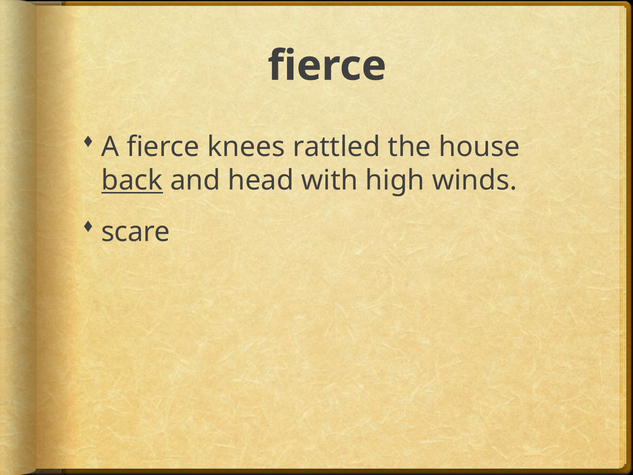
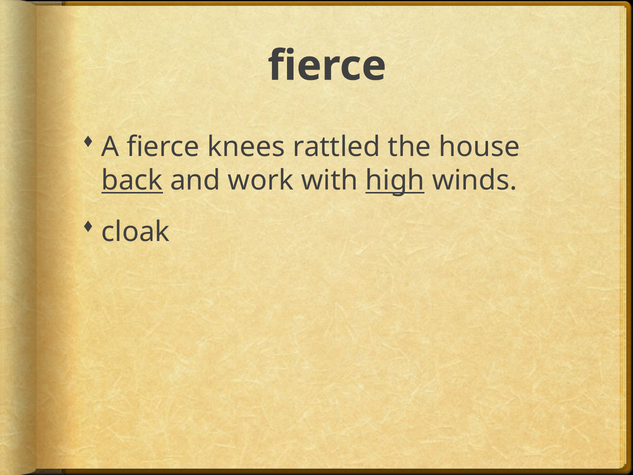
head: head -> work (261, 181)
high underline: none -> present (395, 181)
scare: scare -> cloak (136, 232)
